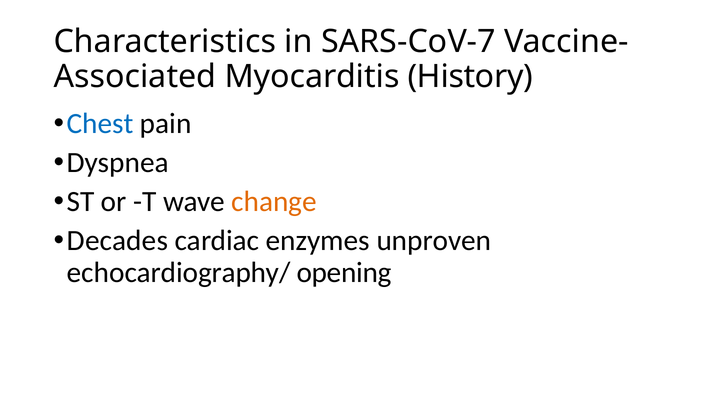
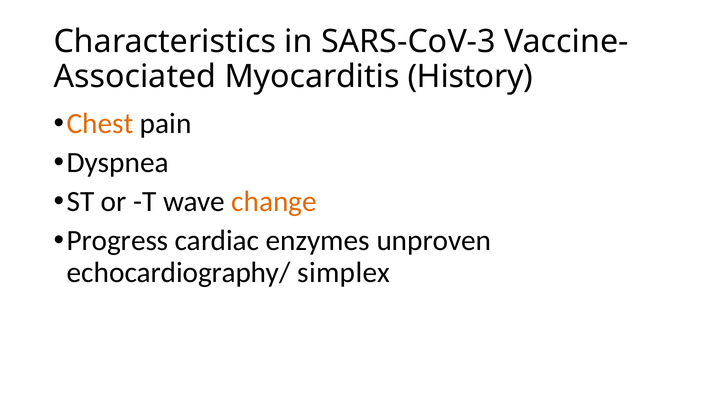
SARS-CoV-7: SARS-CoV-7 -> SARS-CoV-3 (408, 42)
Chest colour: blue -> orange (100, 124)
Decades: Decades -> Progress (118, 241)
opening: opening -> simplex (344, 272)
